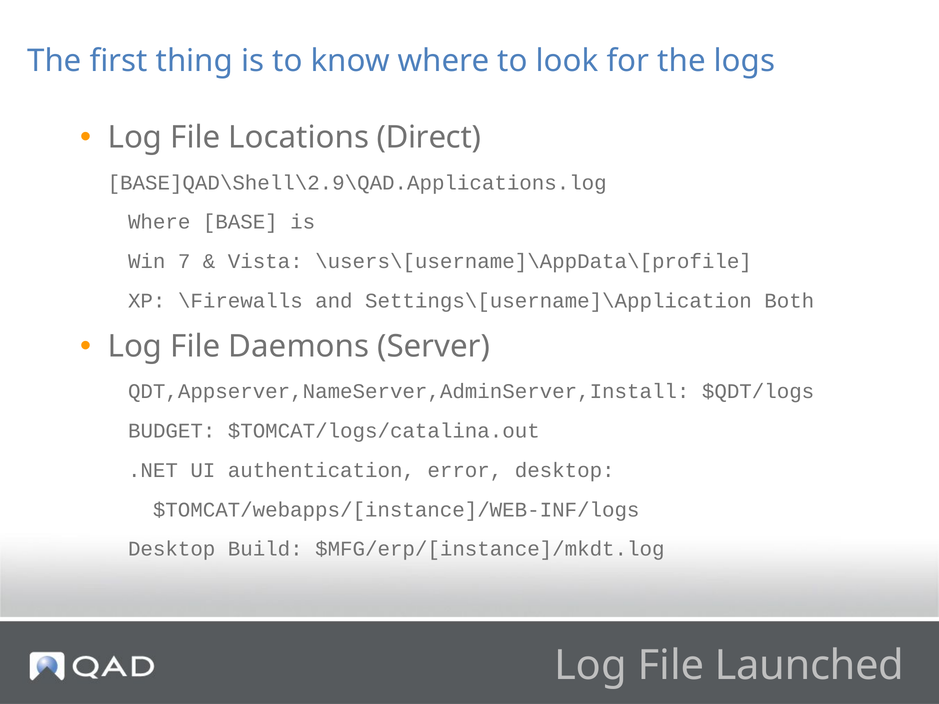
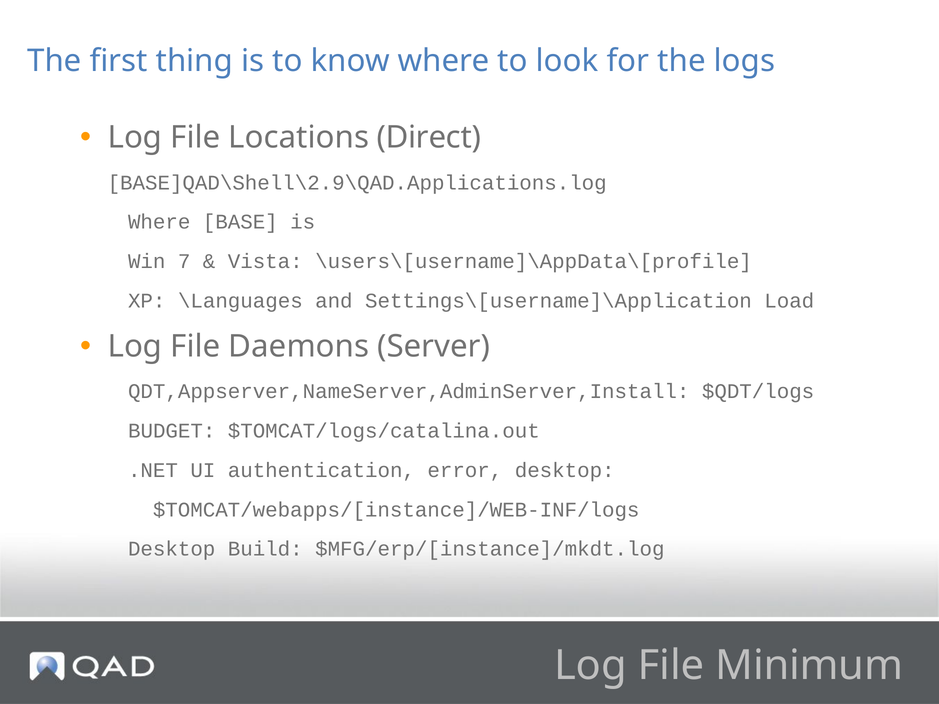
\Firewalls: \Firewalls -> \Languages (240, 301)
Both: Both -> Load (789, 301)
Launched: Launched -> Minimum (809, 666)
